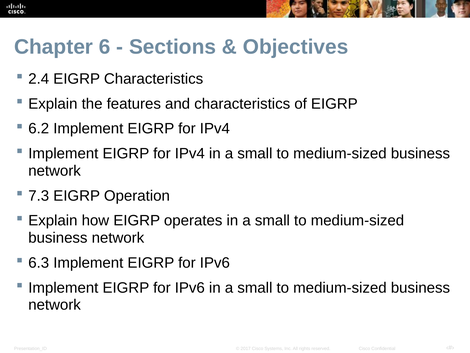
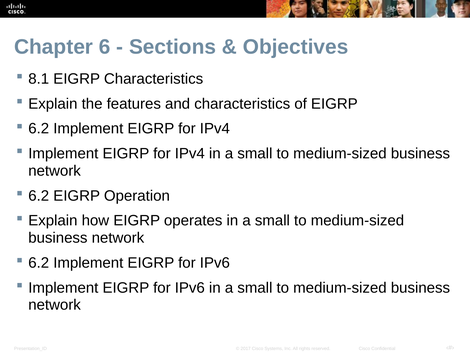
2.4: 2.4 -> 8.1 (39, 79)
7.3: 7.3 -> 6.2 (39, 195)
6.3: 6.3 -> 6.2 (39, 262)
